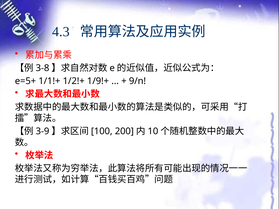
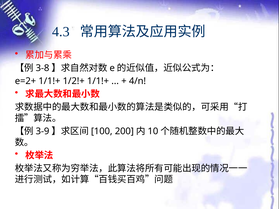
e=5+: e=5+ -> e=2+ (25, 81)
1/2!+ 1/9!+: 1/9!+ -> 1/1!+ (98, 81)
9/n: 9/n -> 4/n (137, 81)
